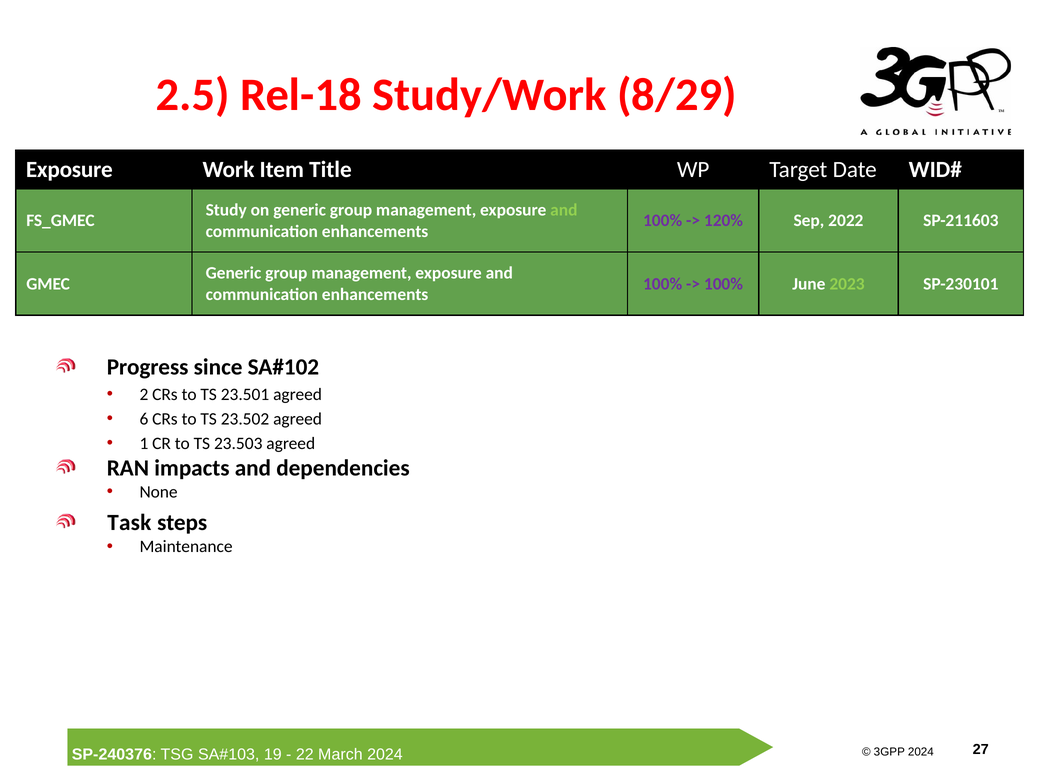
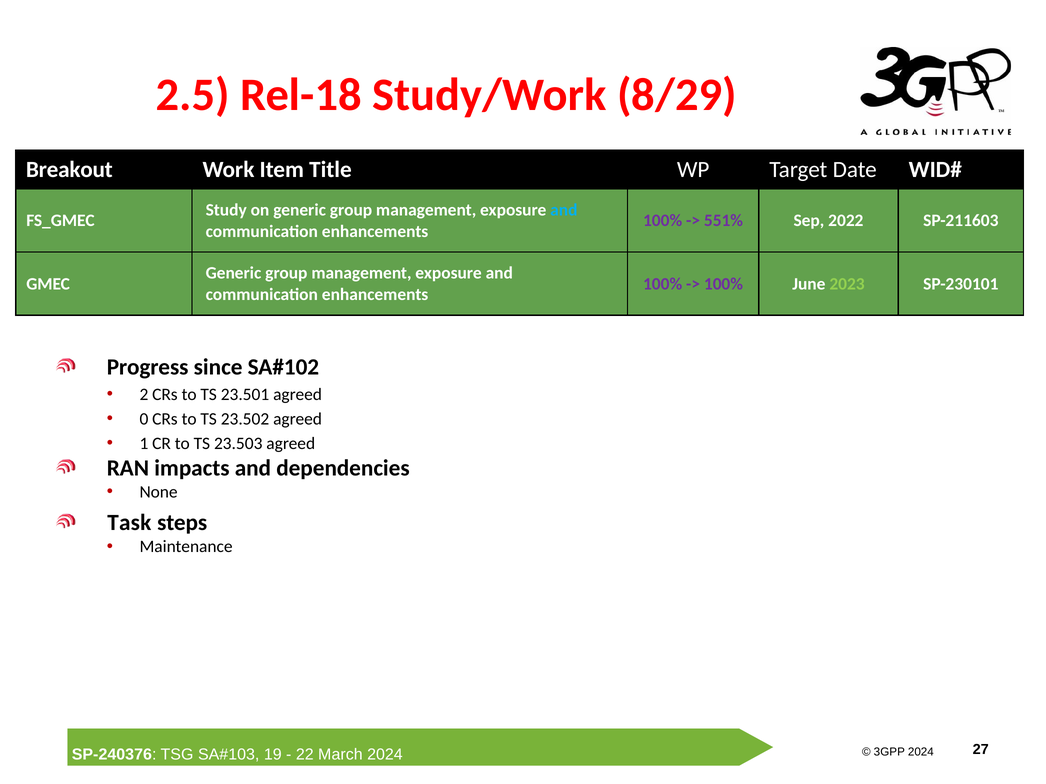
Exposure: Exposure -> Breakout (69, 170)
and colour: light green -> light blue (564, 210)
120%: 120% -> 551% (724, 221)
6: 6 -> 0 (144, 419)
